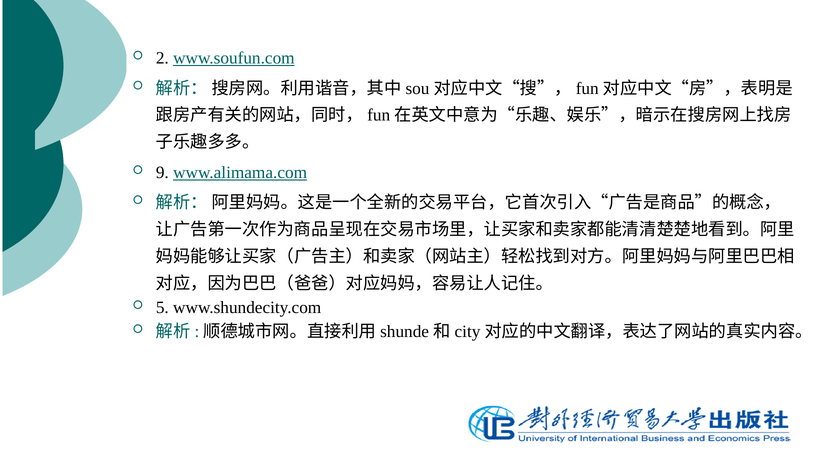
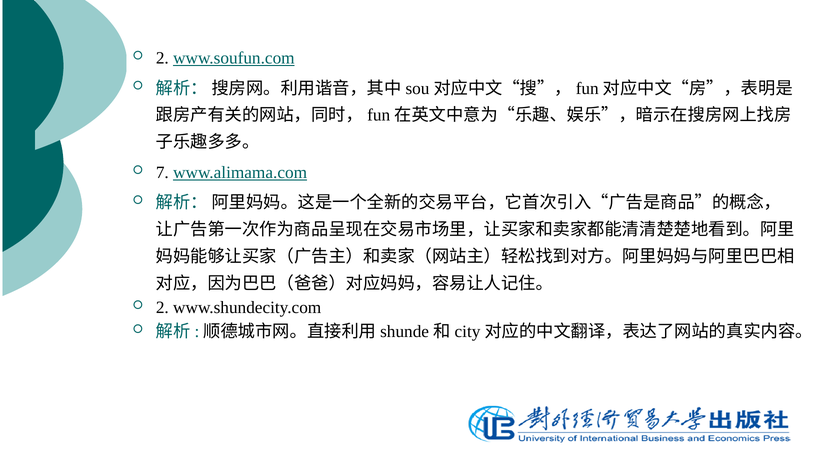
9: 9 -> 7 (162, 172)
5: 5 -> 2 (162, 308)
